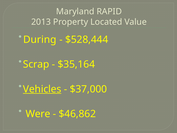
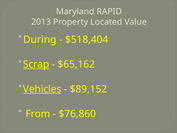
$528,444: $528,444 -> $518,404 (87, 39)
Scrap underline: none -> present (36, 64)
$35,164: $35,164 -> $65,162 (76, 64)
$37,000: $37,000 -> $89,152 (88, 89)
Were: Were -> From (38, 114)
$46,862: $46,862 -> $76,860 (77, 114)
